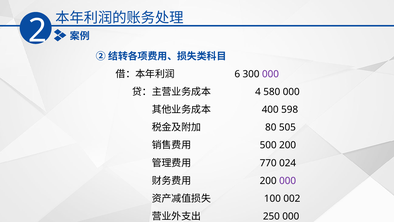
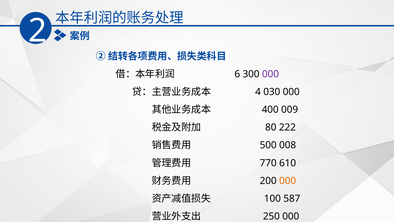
580: 580 -> 030 (272, 92)
598: 598 -> 009 (290, 110)
505: 505 -> 222 (287, 127)
200: 200 -> 008 (288, 145)
024: 024 -> 610 (288, 163)
000 colour: purple -> orange (288, 180)
002: 002 -> 587 (292, 198)
